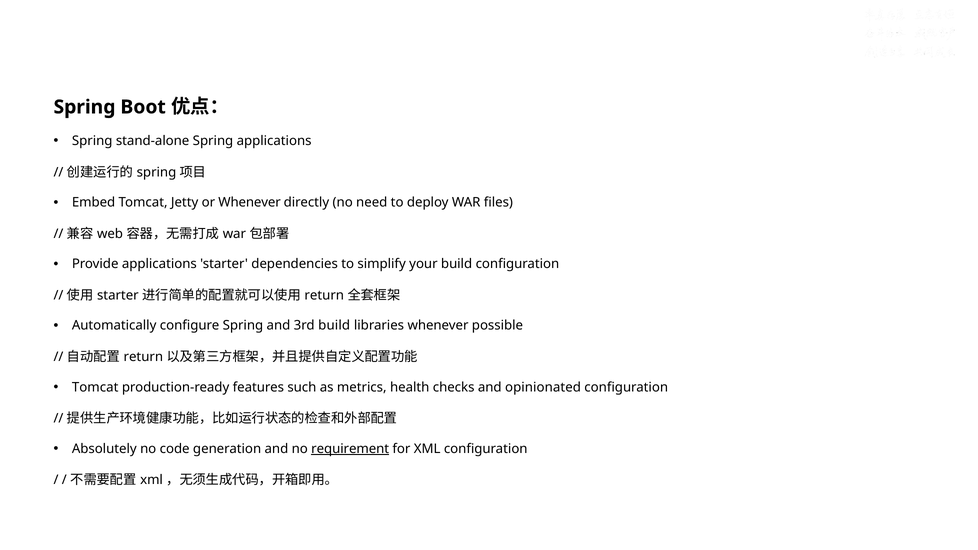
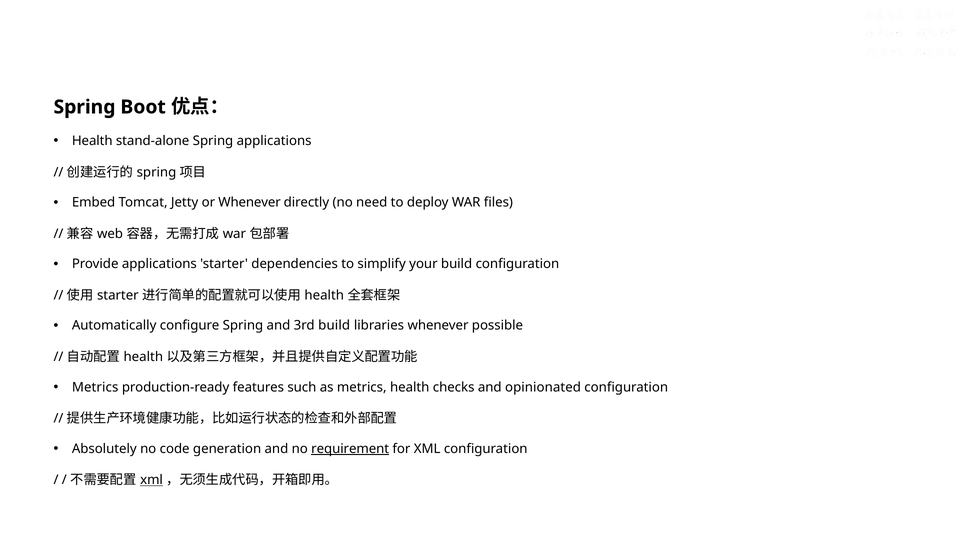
Spring: Spring -> Health (92, 141)
return: return -> health (324, 295)
return: return -> health (143, 357)
Tomcat: Tomcat -> Metrics (95, 387)
xml underline: none -> present (152, 480)
